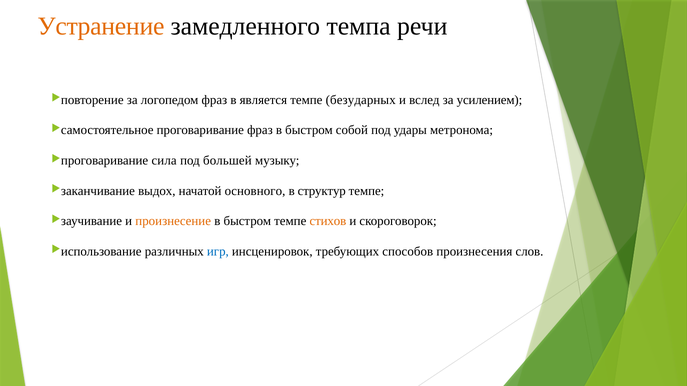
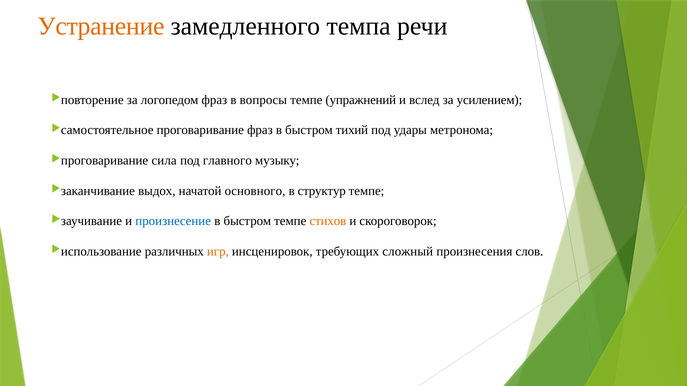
является: является -> вопросы (263, 100)
безударных: безударных -> упражнений (361, 100)
собой: собой -> тихий (352, 130)
большей: большей -> главного (227, 161)
произнесение colour: orange -> blue (173, 221)
игр colour: blue -> orange (218, 252)
способов: способов -> сложный (408, 252)
